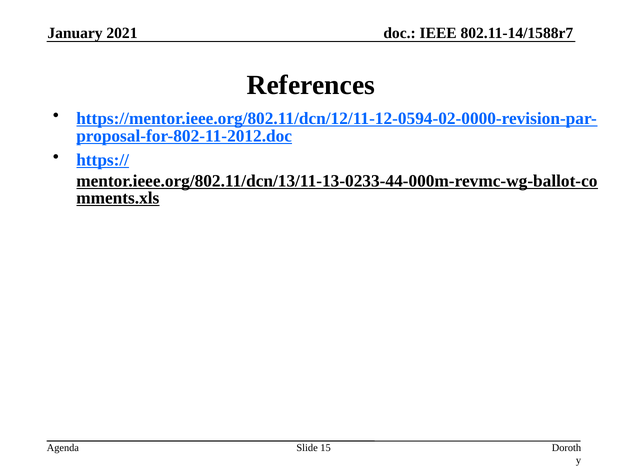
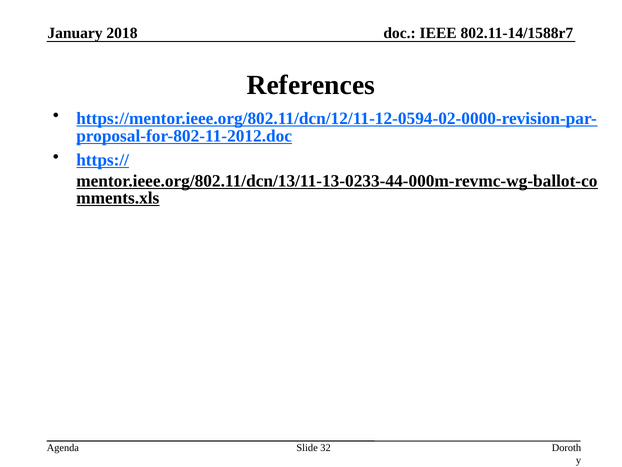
2021: 2021 -> 2018 (122, 33)
15: 15 -> 32 (326, 447)
